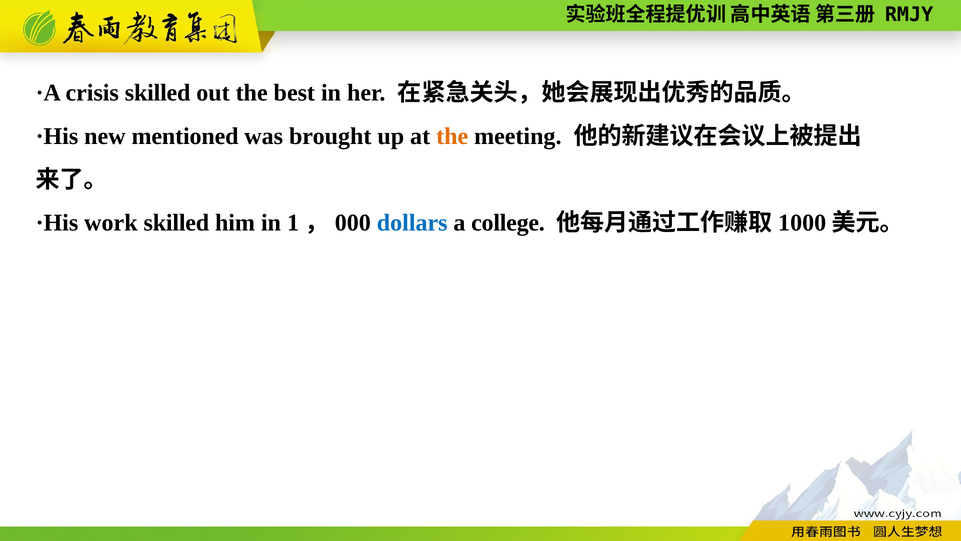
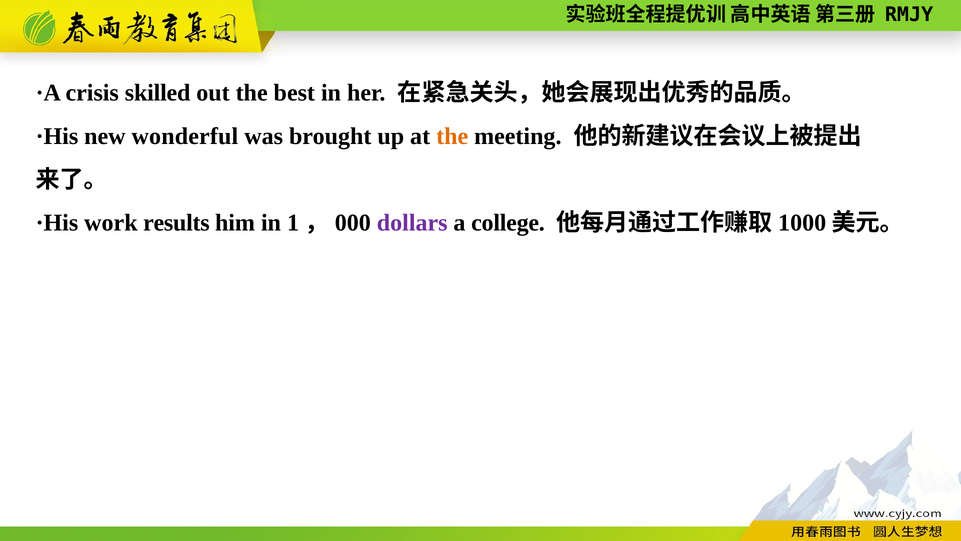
mentioned: mentioned -> wonderful (185, 136)
work skilled: skilled -> results (176, 223)
dollars colour: blue -> purple (412, 223)
